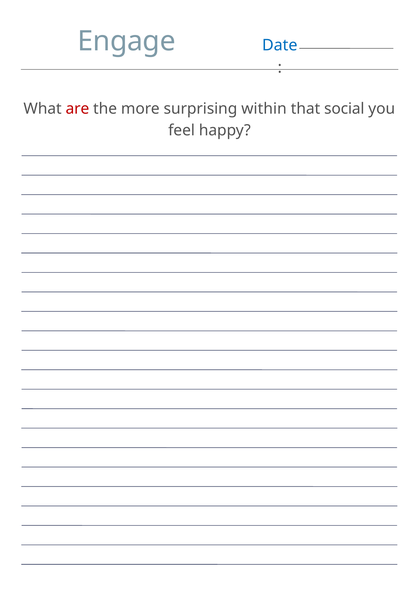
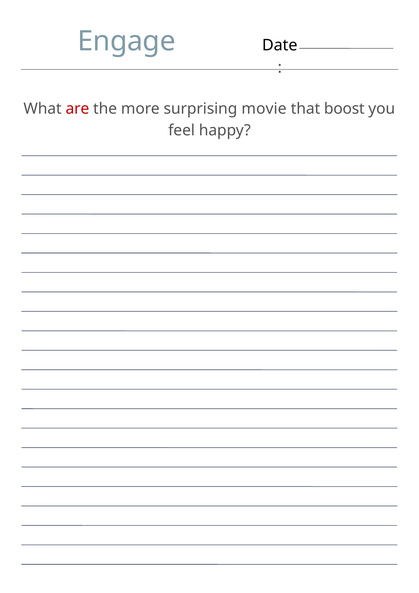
Date colour: blue -> black (280, 45)
within: within -> movie (264, 109)
social: social -> boost (344, 109)
